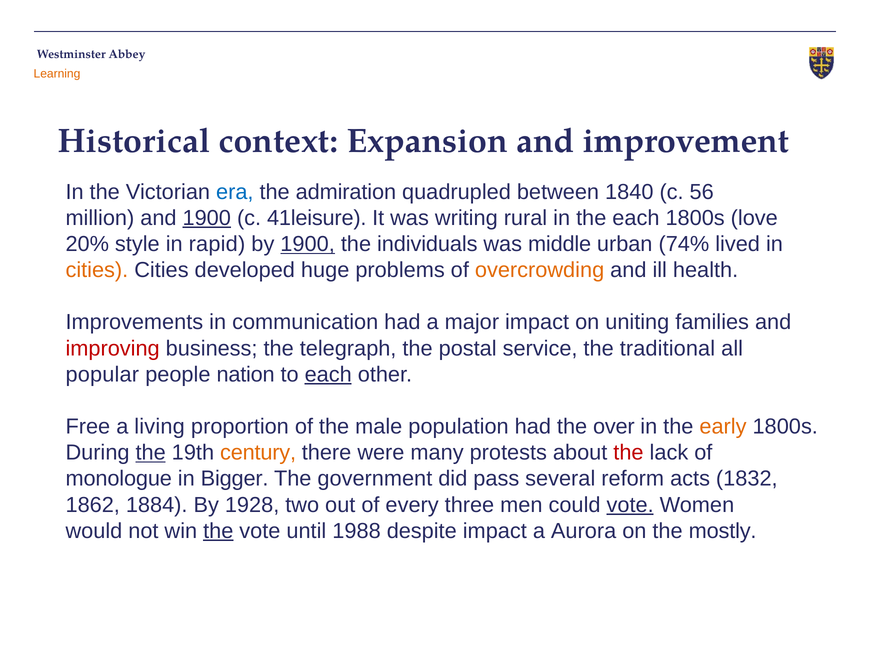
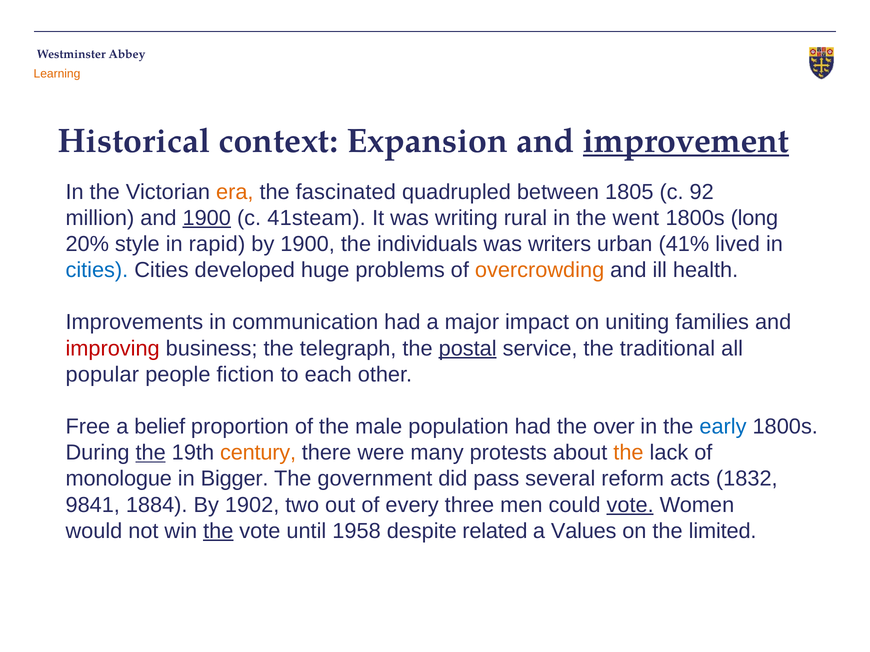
improvement underline: none -> present (686, 141)
era colour: blue -> orange (235, 192)
admiration: admiration -> fascinated (346, 192)
1840: 1840 -> 1805 (629, 192)
56: 56 -> 92 (702, 192)
41leisure: 41leisure -> 41steam (317, 218)
the each: each -> went (636, 218)
love: love -> long (754, 218)
1900 underline: present -> none (308, 244)
middle: middle -> writers (560, 244)
74%: 74% -> 41% (684, 244)
cities colour: orange -> blue (97, 270)
postal underline: none -> present (468, 349)
nation: nation -> fiction (245, 375)
each underline: present -> none (328, 375)
living: living -> belief (160, 427)
early colour: orange -> blue (723, 427)
the colour: red -> orange (628, 453)
1862: 1862 -> 9841 (93, 505)
1928: 1928 -> 1902 (252, 505)
1988: 1988 -> 1958 (357, 531)
despite impact: impact -> related (495, 531)
Aurora: Aurora -> Values (584, 531)
mostly: mostly -> limited (723, 531)
